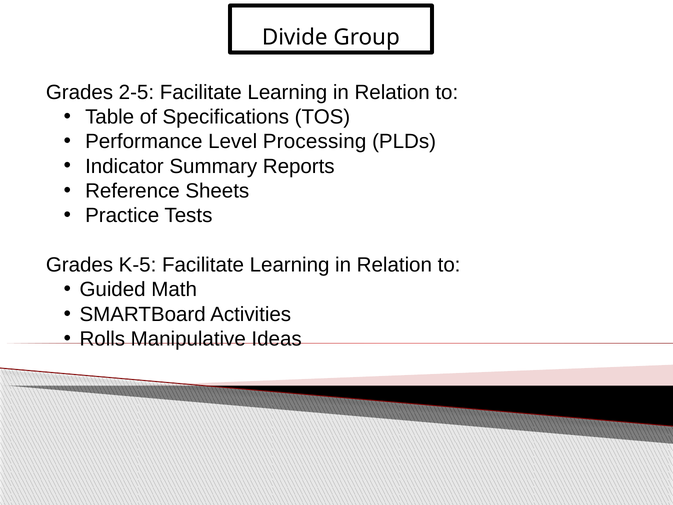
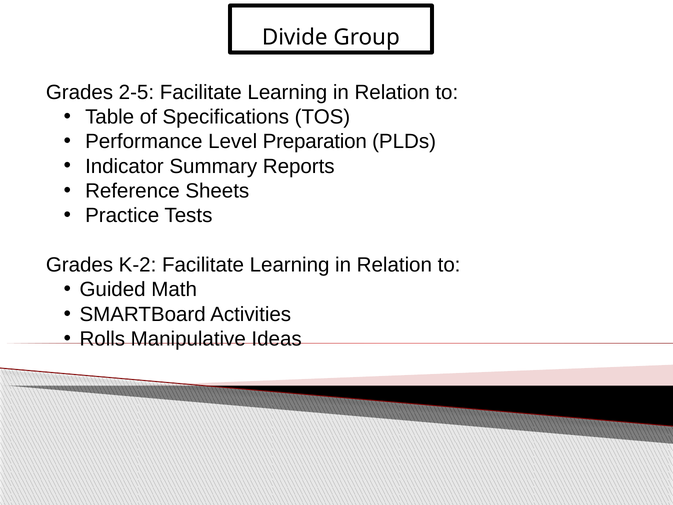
Processing: Processing -> Preparation (315, 142)
K-5: K-5 -> K-2 (138, 265)
